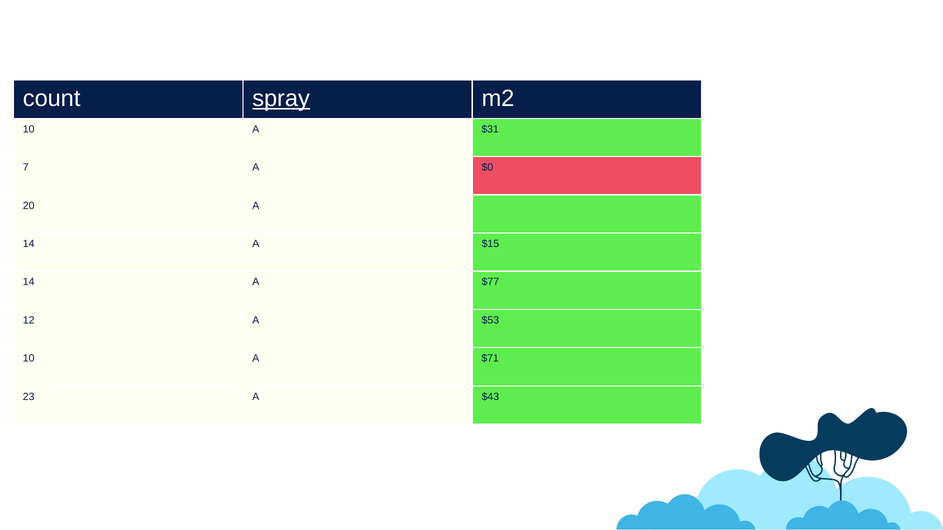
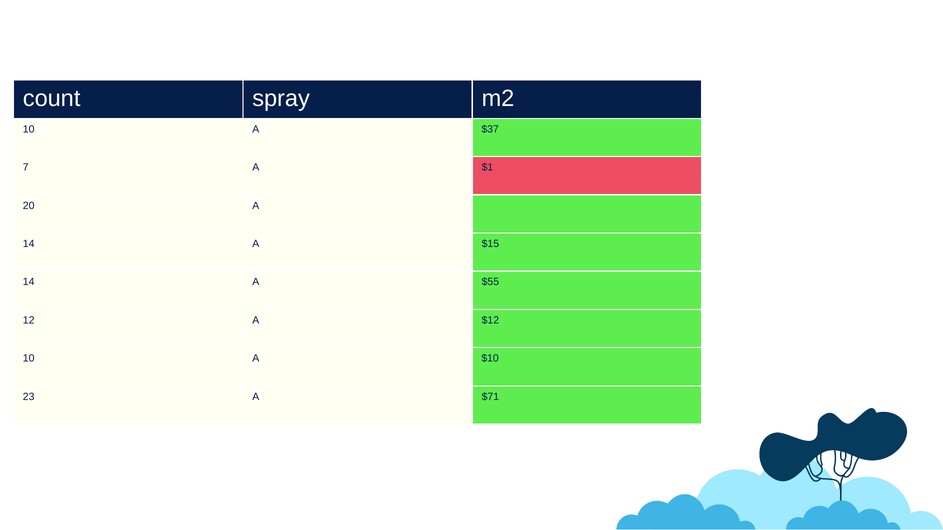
spray underline: present -> none (281, 99)
$31: $31 -> $37 (490, 129)
$0: $0 -> $1 (487, 168)
$77: $77 -> $55 (490, 282)
$53: $53 -> $12 (490, 321)
$71: $71 -> $10 (490, 359)
$43: $43 -> $71 (490, 397)
